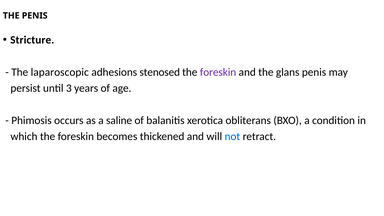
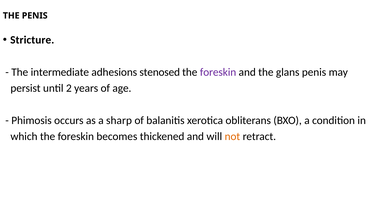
laparoscopic: laparoscopic -> intermediate (60, 72)
3: 3 -> 2 (69, 88)
saline: saline -> sharp (119, 120)
not colour: blue -> orange (232, 136)
